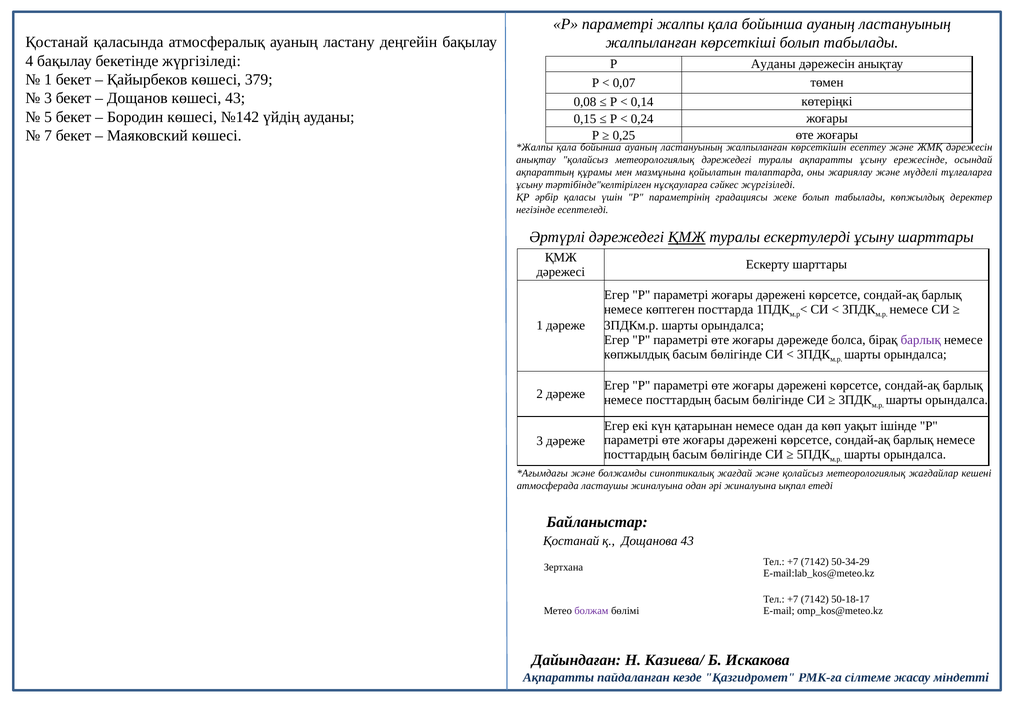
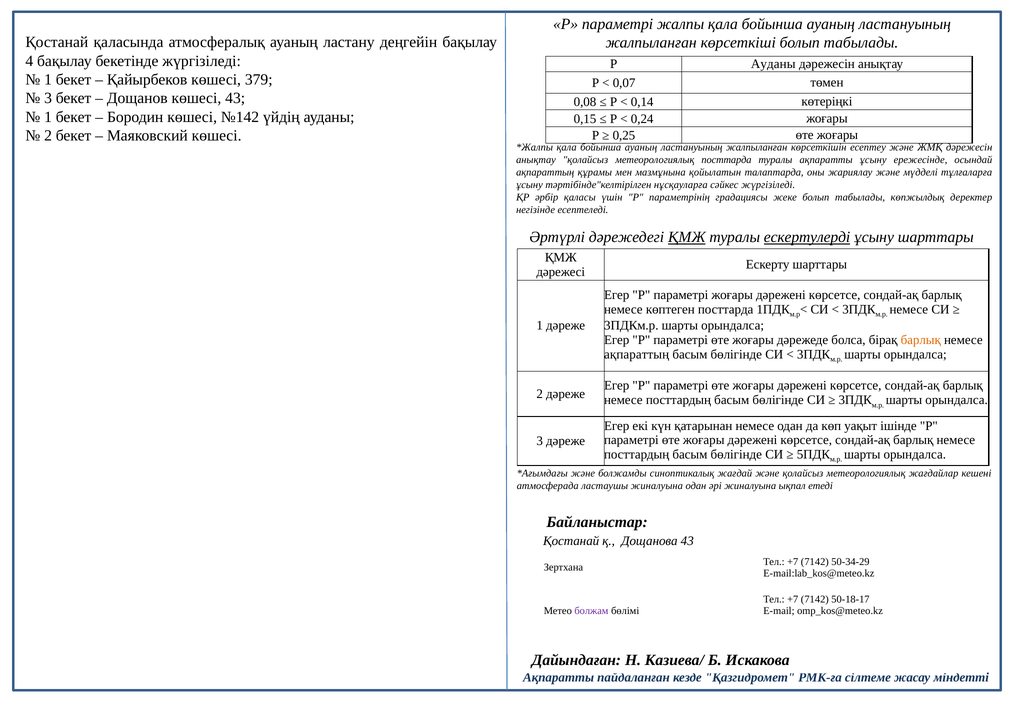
5: 5 -> 1 (48, 117)
7: 7 -> 2 (48, 136)
метеорологиялық дәрежедегі: дәрежедегі -> посттарда (726, 160)
ескертулерді underline: none -> present (807, 237)
барлық colour: purple -> orange (921, 340)
көпжылдық: көпжылдық -> ақпараттың (637, 354)
